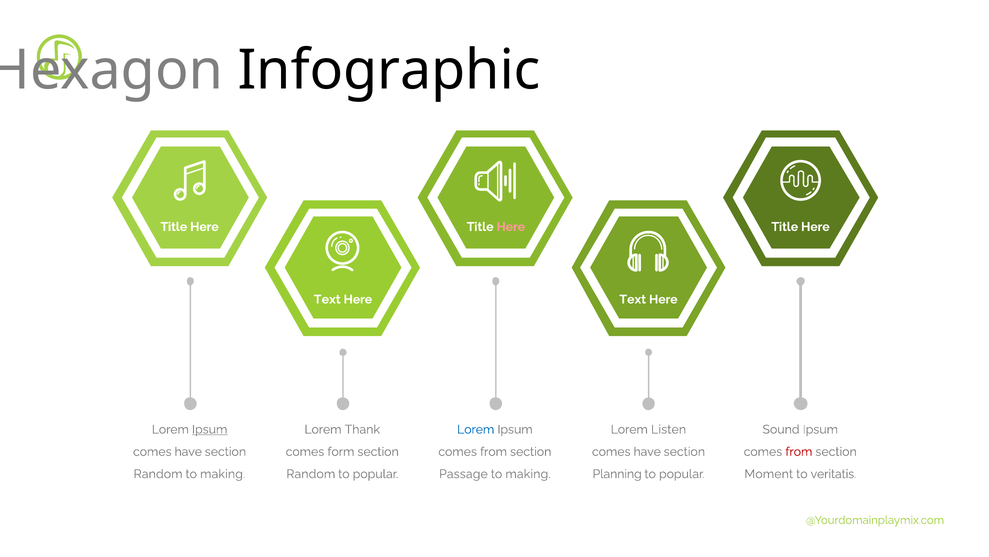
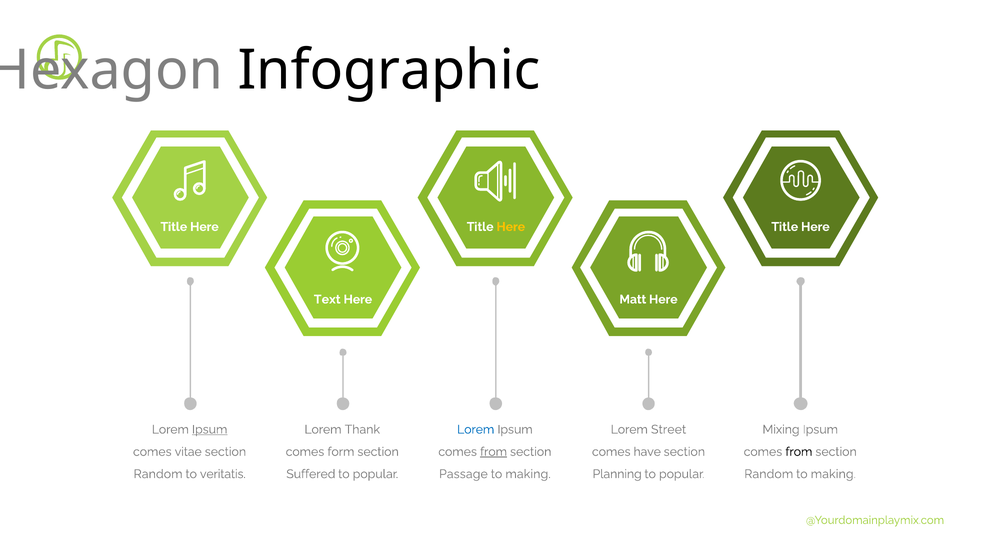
Here colour: pink -> yellow (511, 227)
Text: Text -> Matt (633, 299)
Listen: Listen -> Street (669, 429)
Sound: Sound -> Mixing (781, 429)
have: have -> vitae (188, 451)
from underline: none -> present (494, 451)
from colour: red -> black (799, 451)
making: making -> veritatis (223, 473)
Random: Random -> Suffered (311, 473)
Moment: Moment -> Random (769, 473)
veritatis: veritatis -> making (833, 473)
